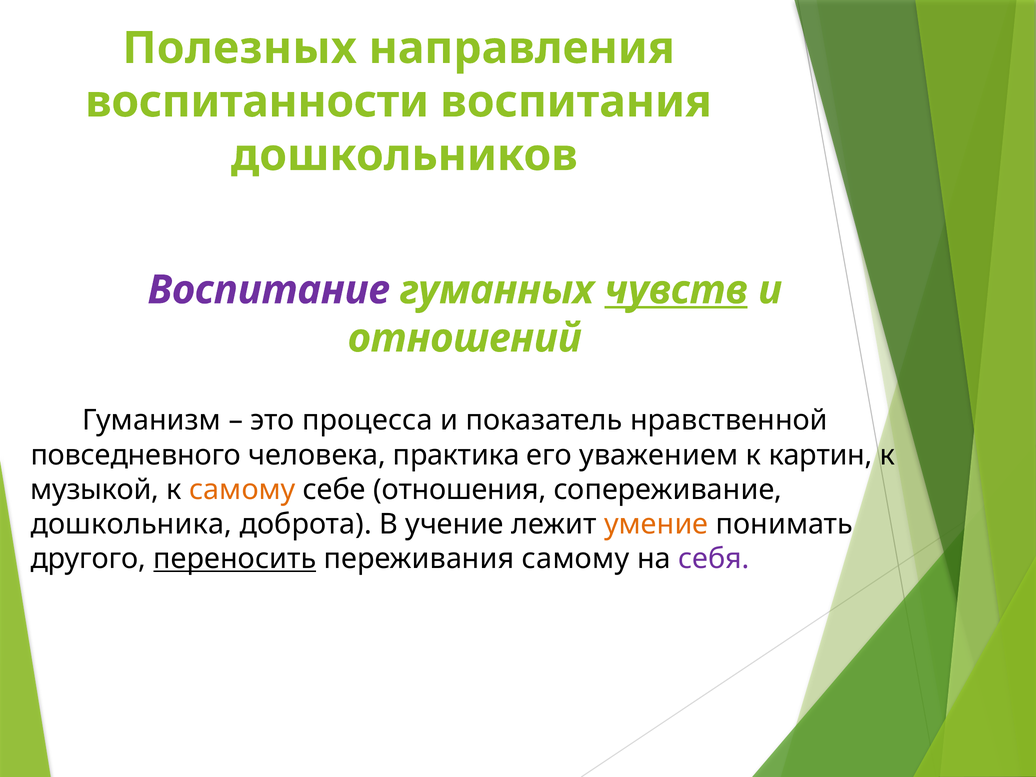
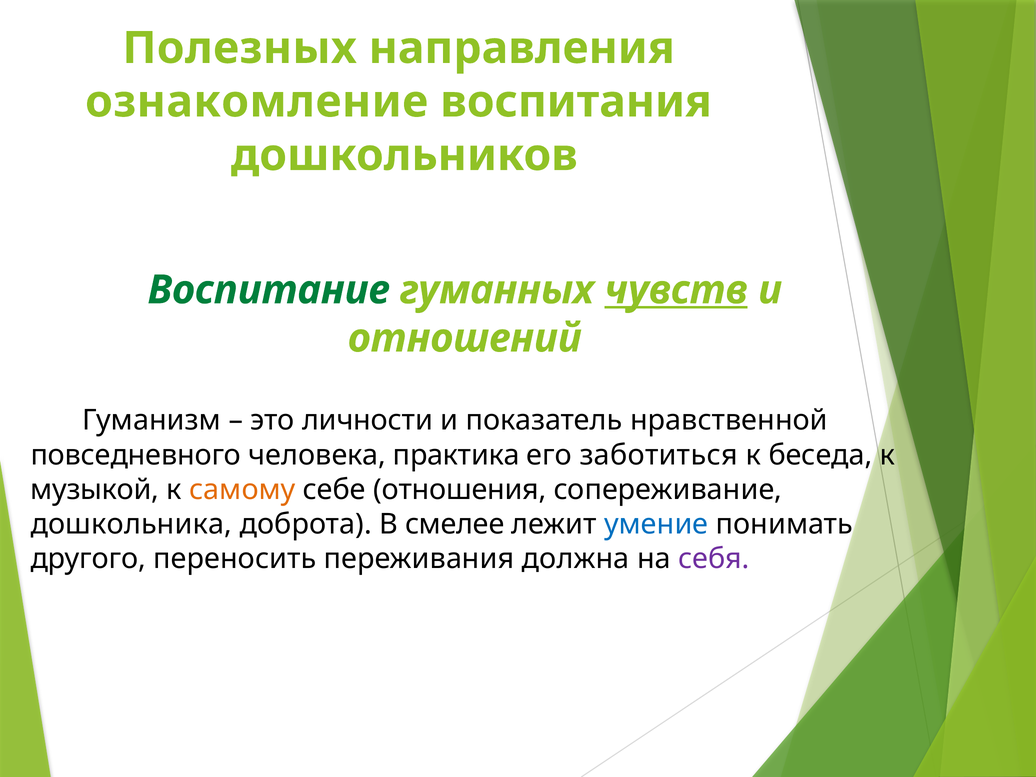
воспитанности: воспитанности -> ознакомление (257, 102)
Воспитание colour: purple -> green (269, 290)
процесса: процесса -> личности (368, 420)
уважением: уважением -> заботиться (659, 455)
картин: картин -> беседа (820, 455)
учение: учение -> смелее (455, 524)
умение colour: orange -> blue (656, 524)
переносить underline: present -> none (235, 559)
переживания самому: самому -> должна (576, 559)
